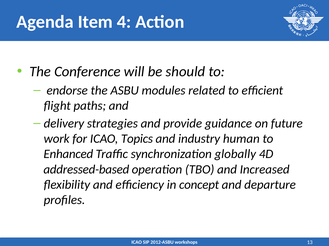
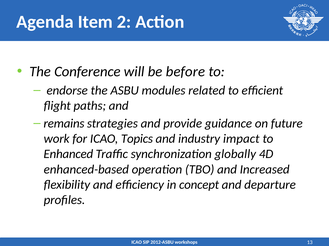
4: 4 -> 2 (124, 22)
should: should -> before (185, 72)
delivery: delivery -> remains (64, 124)
human: human -> impact (241, 139)
addressed-based: addressed-based -> enhanced-based (86, 170)
